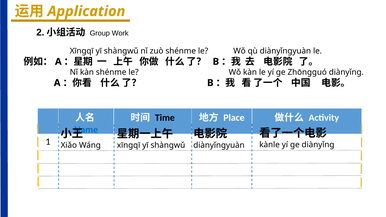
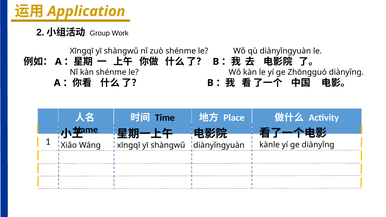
Name colour: blue -> black (86, 130)
